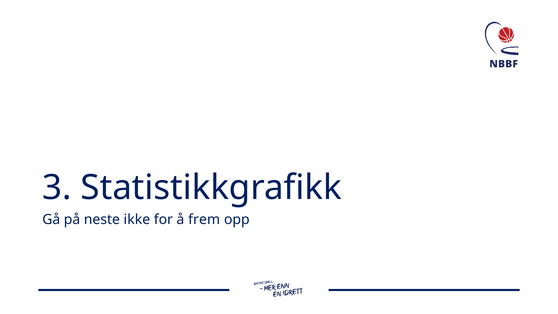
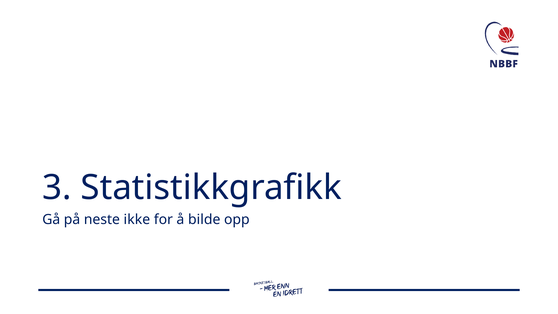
frem: frem -> bilde (204, 220)
